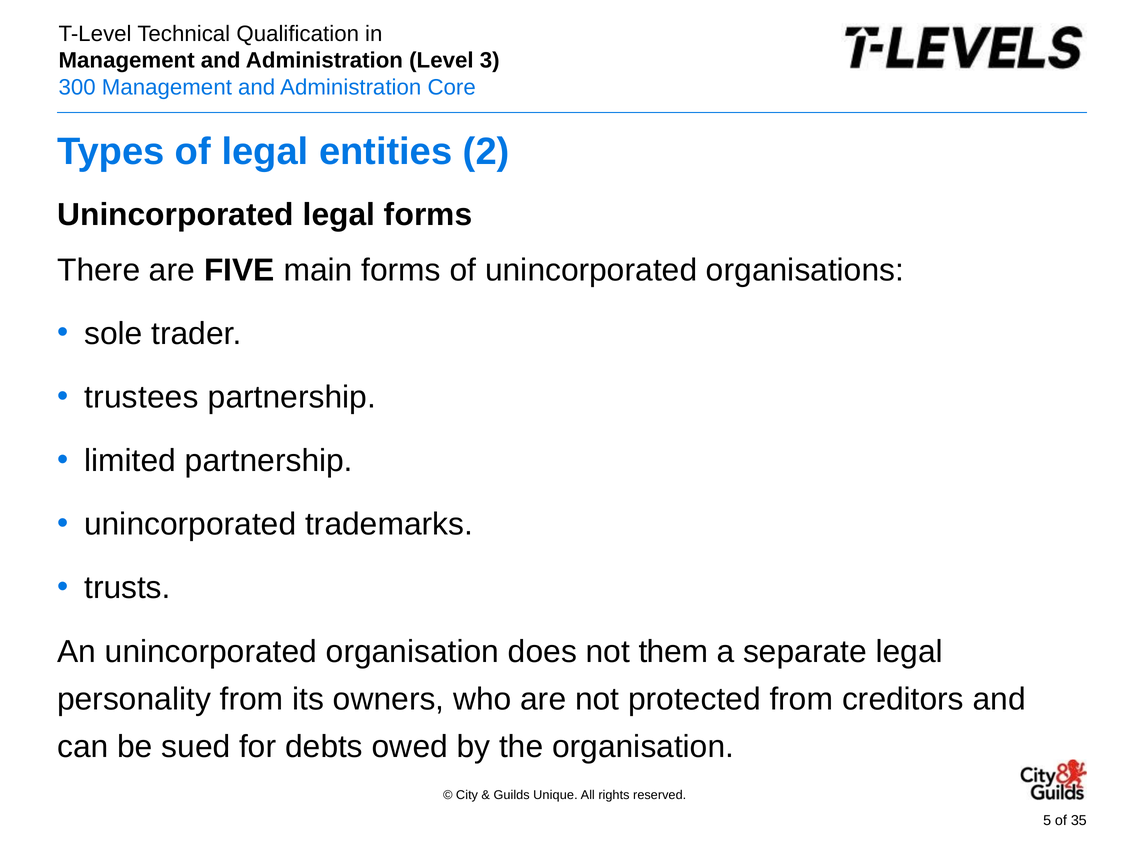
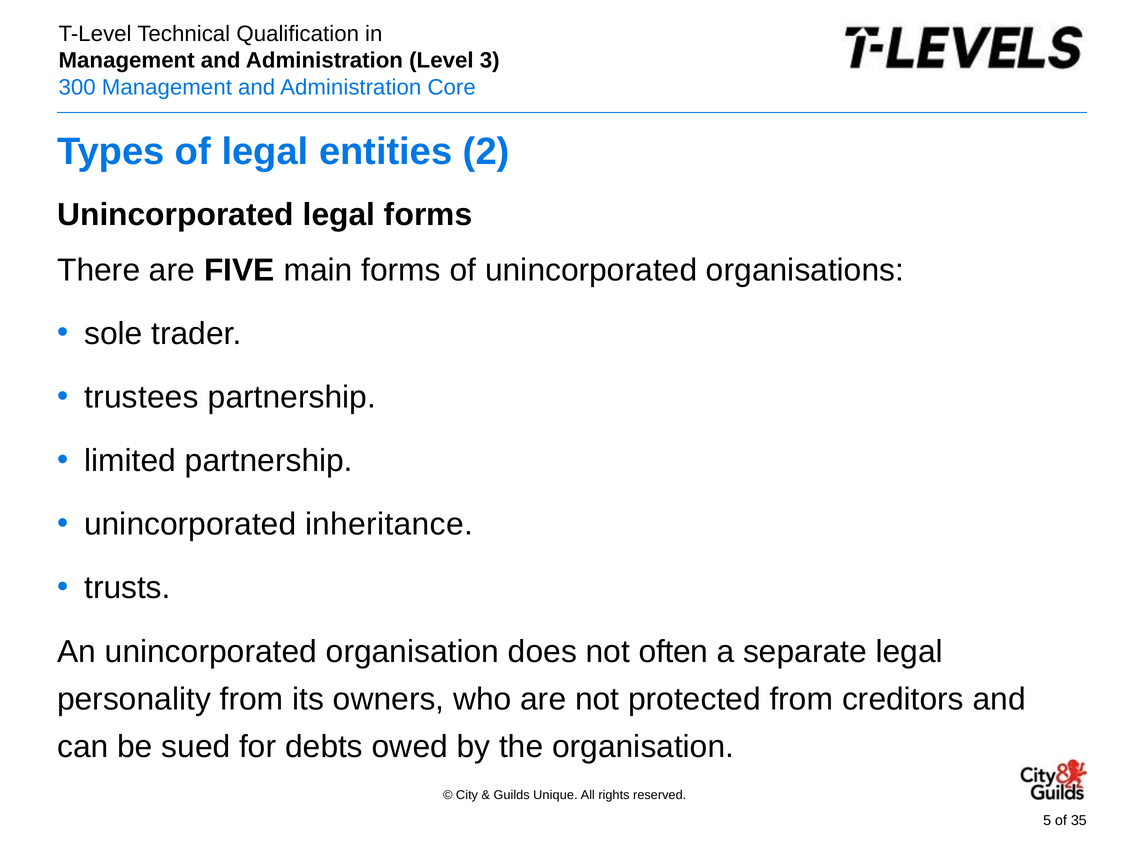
trademarks: trademarks -> inheritance (389, 524)
them: them -> often (673, 652)
